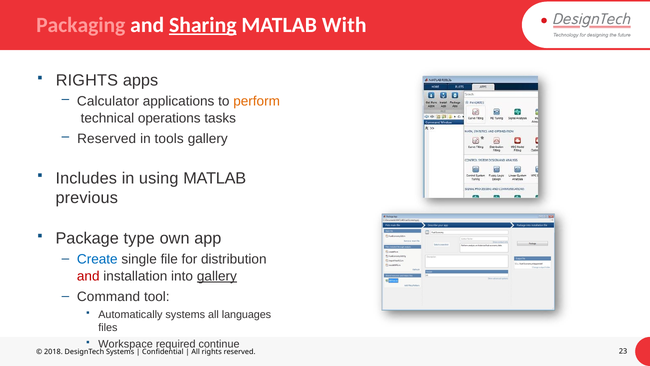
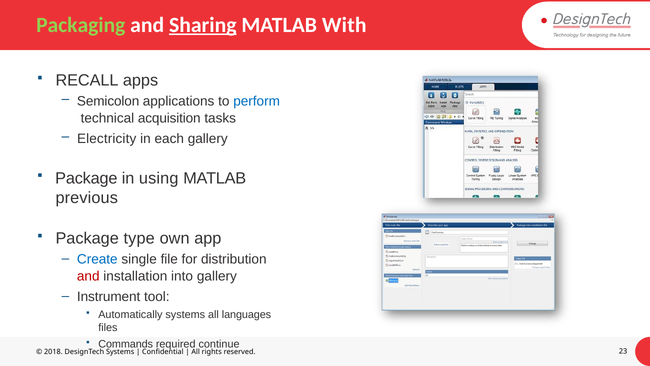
Packaging colour: pink -> light green (81, 25)
RIGHTS: RIGHTS -> RECALL (87, 80)
Calculator: Calculator -> Semicolon (108, 101)
perform colour: orange -> blue (257, 101)
operations: operations -> acquisition (169, 118)
Reserved: Reserved -> Electricity (107, 138)
tools: tools -> each (169, 138)
Includes: Includes -> Package (86, 178)
gallery underline: present -> none (217, 276)
Command: Command -> Instrument (109, 296)
Workspace: Workspace -> Commands (126, 344)
